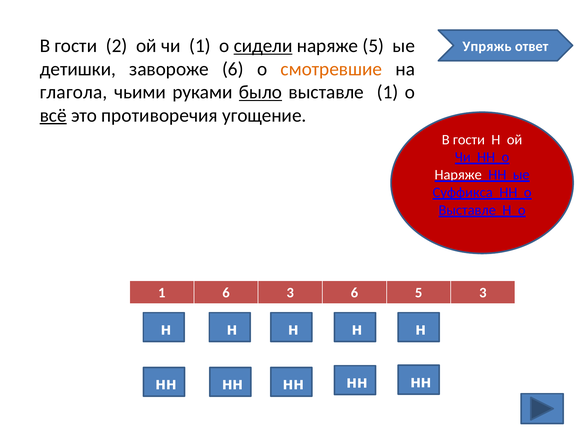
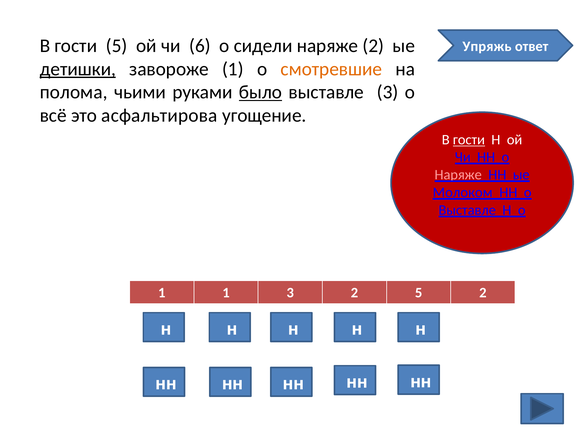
гости 2: 2 -> 5 (117, 46)
чи 1: 1 -> 6 (200, 46)
сидели underline: present -> none (263, 46)
наряже 5: 5 -> 2 (373, 46)
детишки underline: none -> present (78, 69)
завороже 6: 6 -> 1 (233, 69)
глагола: глагола -> полома (74, 92)
выставле 1: 1 -> 3 (388, 92)
всё underline: present -> none (53, 115)
противоречия: противоречия -> асфальтирова (159, 115)
гости underline: none -> present (469, 140)
Наряже colour: white -> pink (458, 175)
Суффикса: Суффикса -> Молоком (463, 192)
1 6: 6 -> 1 (226, 292)
3 6: 6 -> 2 (354, 292)
5 3: 3 -> 2 (483, 292)
